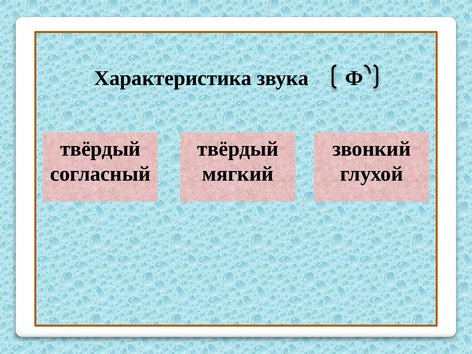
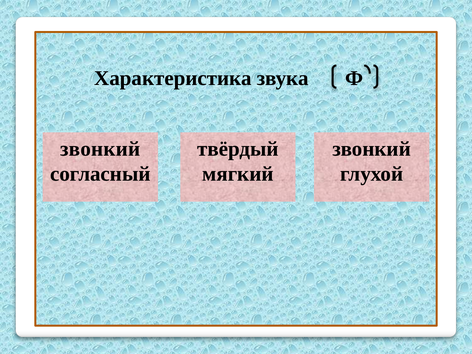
твёрдый: твёрдый -> звонкий (100, 149)
